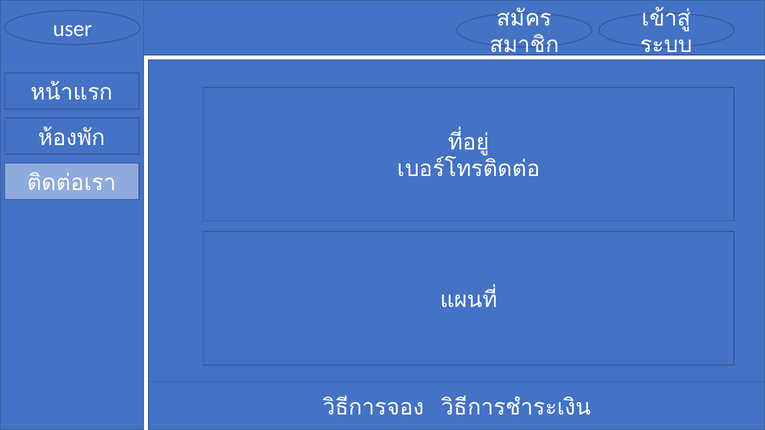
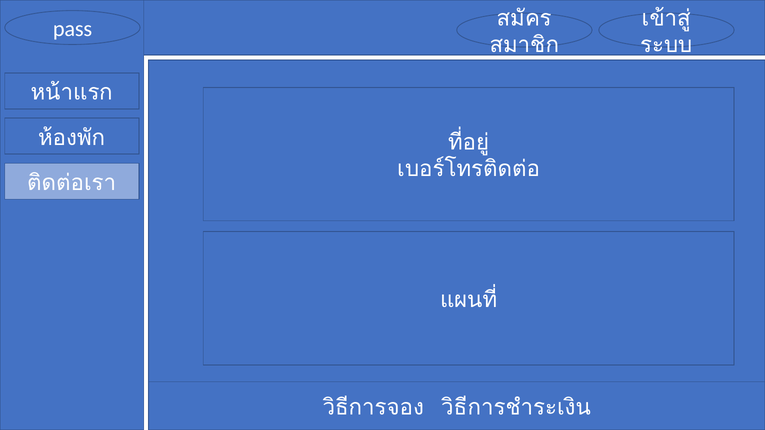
user: user -> pass (73, 29)
